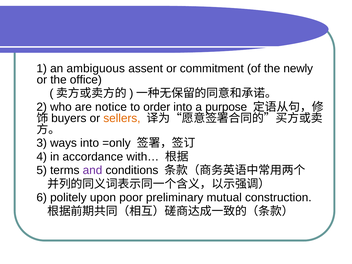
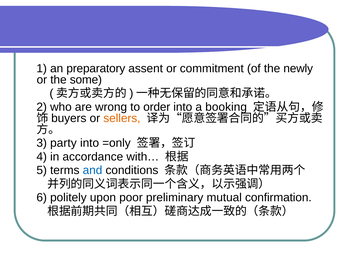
ambiguous: ambiguous -> preparatory (96, 68)
office: office -> some (86, 80)
notice: notice -> wrong (111, 107)
purpose: purpose -> booking (226, 107)
ways: ways -> party (63, 143)
and colour: purple -> blue (92, 170)
construction: construction -> confirmation (278, 198)
